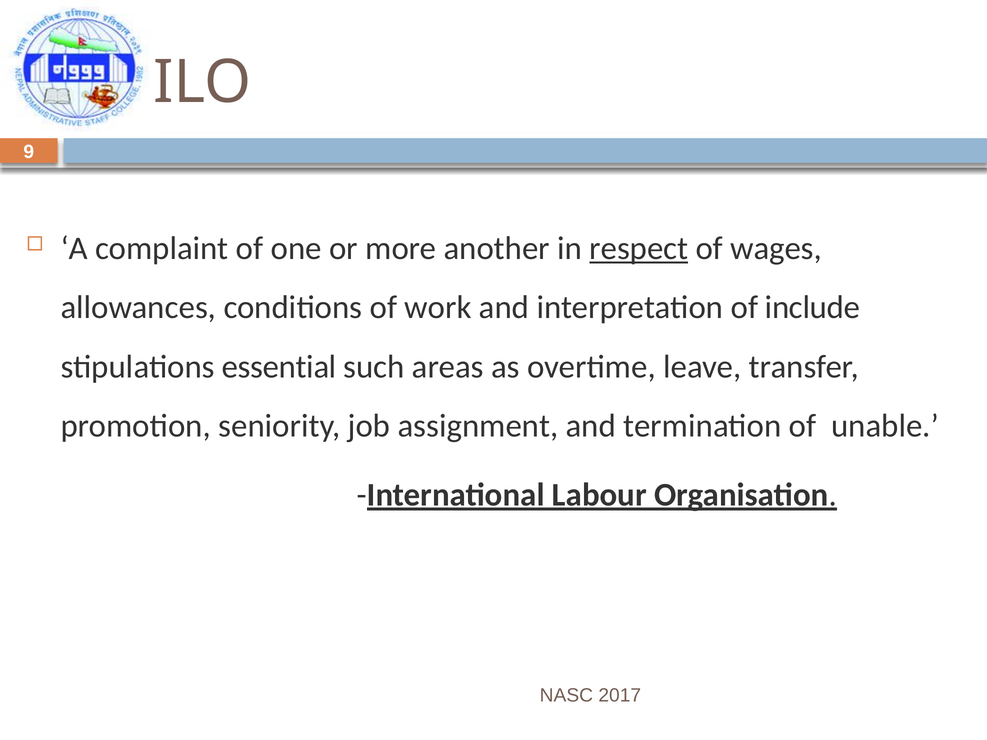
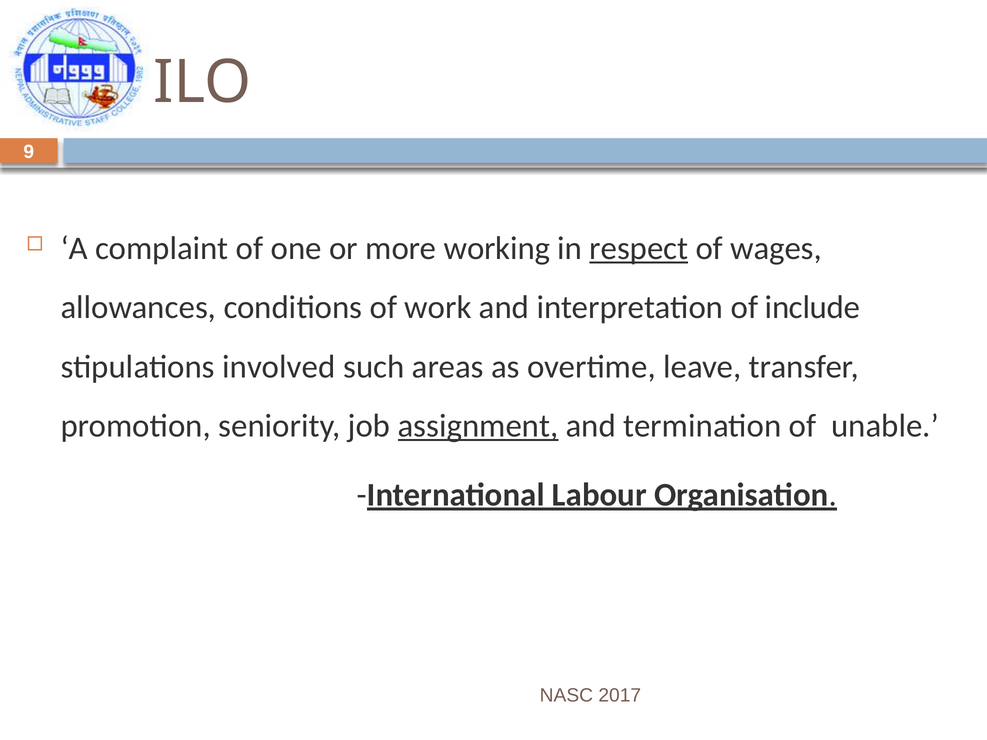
another: another -> working (497, 248)
essential: essential -> involved (279, 367)
assignment underline: none -> present (478, 426)
